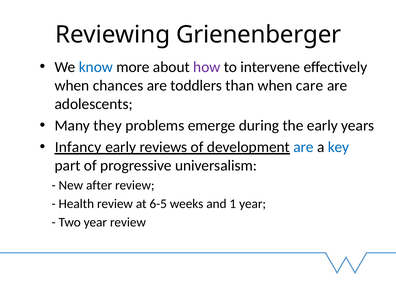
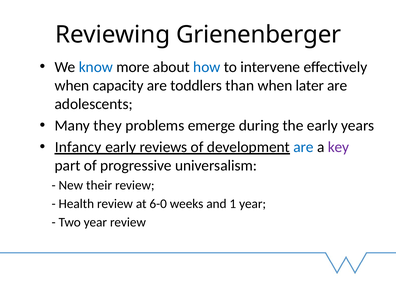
how colour: purple -> blue (207, 67)
chances: chances -> capacity (118, 85)
care: care -> later (310, 85)
key colour: blue -> purple (338, 147)
after: after -> their (99, 185)
6-5: 6-5 -> 6-0 (158, 204)
